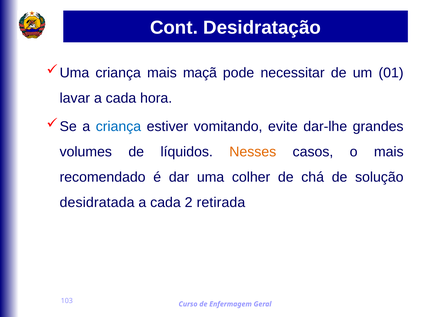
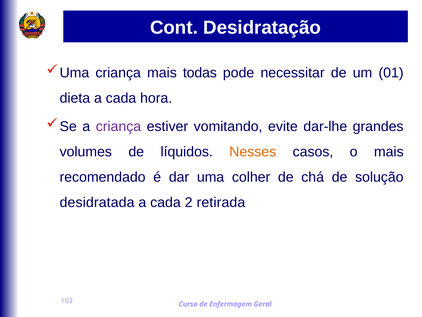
maçã: maçã -> todas (200, 73)
lavar: lavar -> dieta (75, 98)
criança colour: blue -> purple (118, 126)
